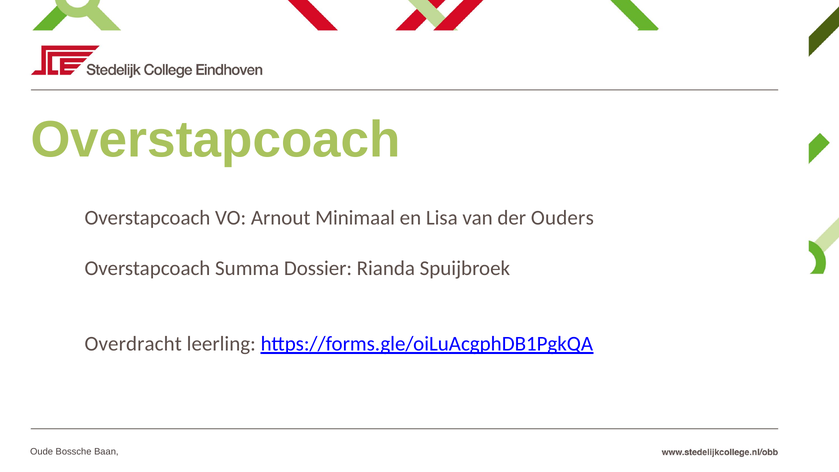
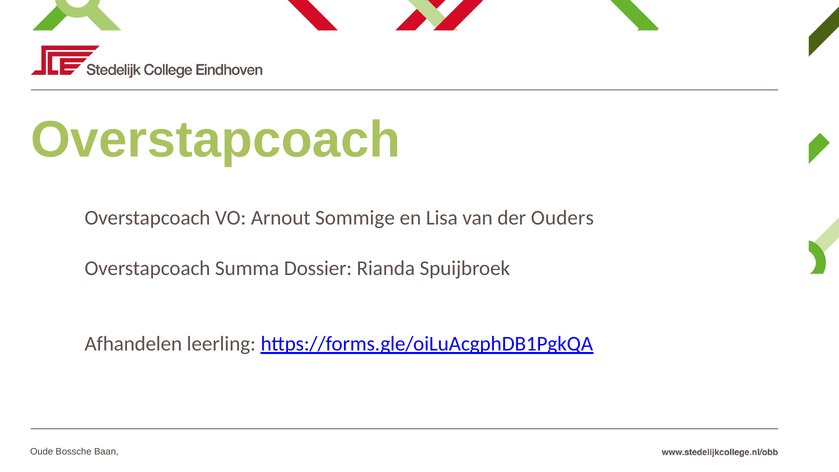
Minimaal: Minimaal -> Sommige (355, 218)
Overdracht: Overdracht -> Afhandelen (133, 344)
